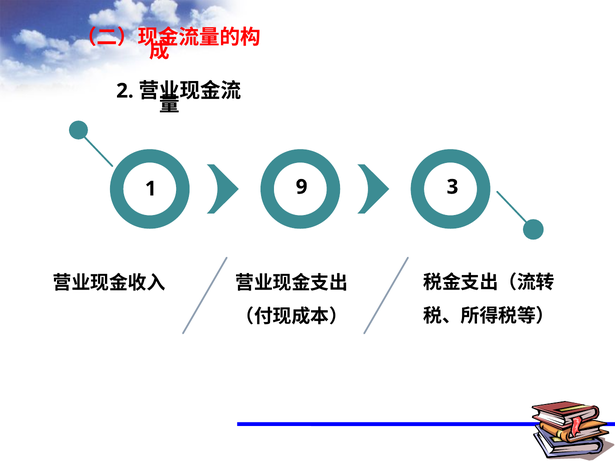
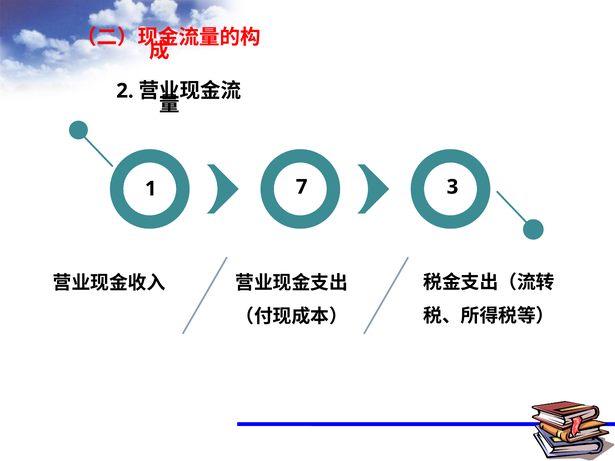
9: 9 -> 7 (302, 187)
